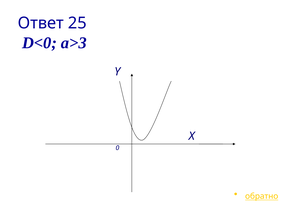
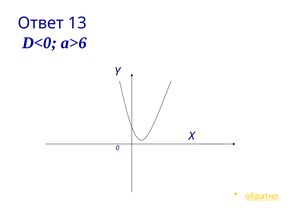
25: 25 -> 13 (77, 23)
a>3: a>3 -> a>6 (74, 43)
